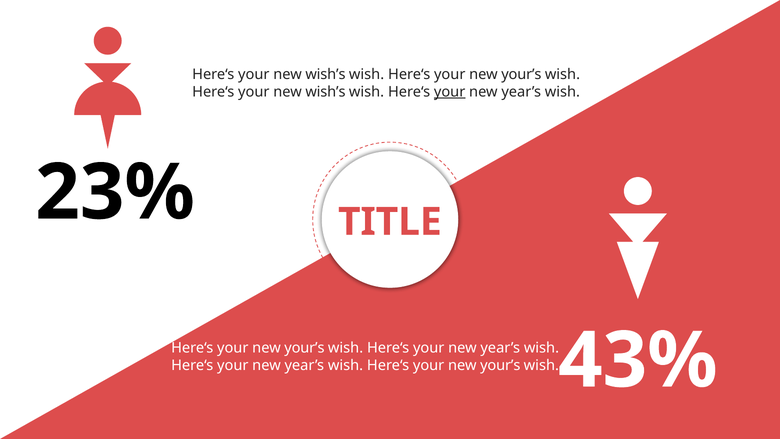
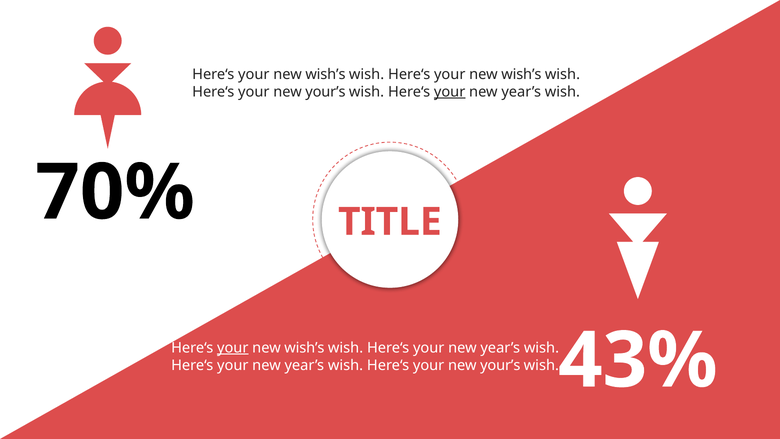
your’s: your’s -> wish’s (521, 74)
wish’s: wish’s -> your’s (325, 92)
23%: 23% -> 70% (115, 193)
your underline: none -> present (233, 348)
your’s: your’s -> wish’s (304, 348)
